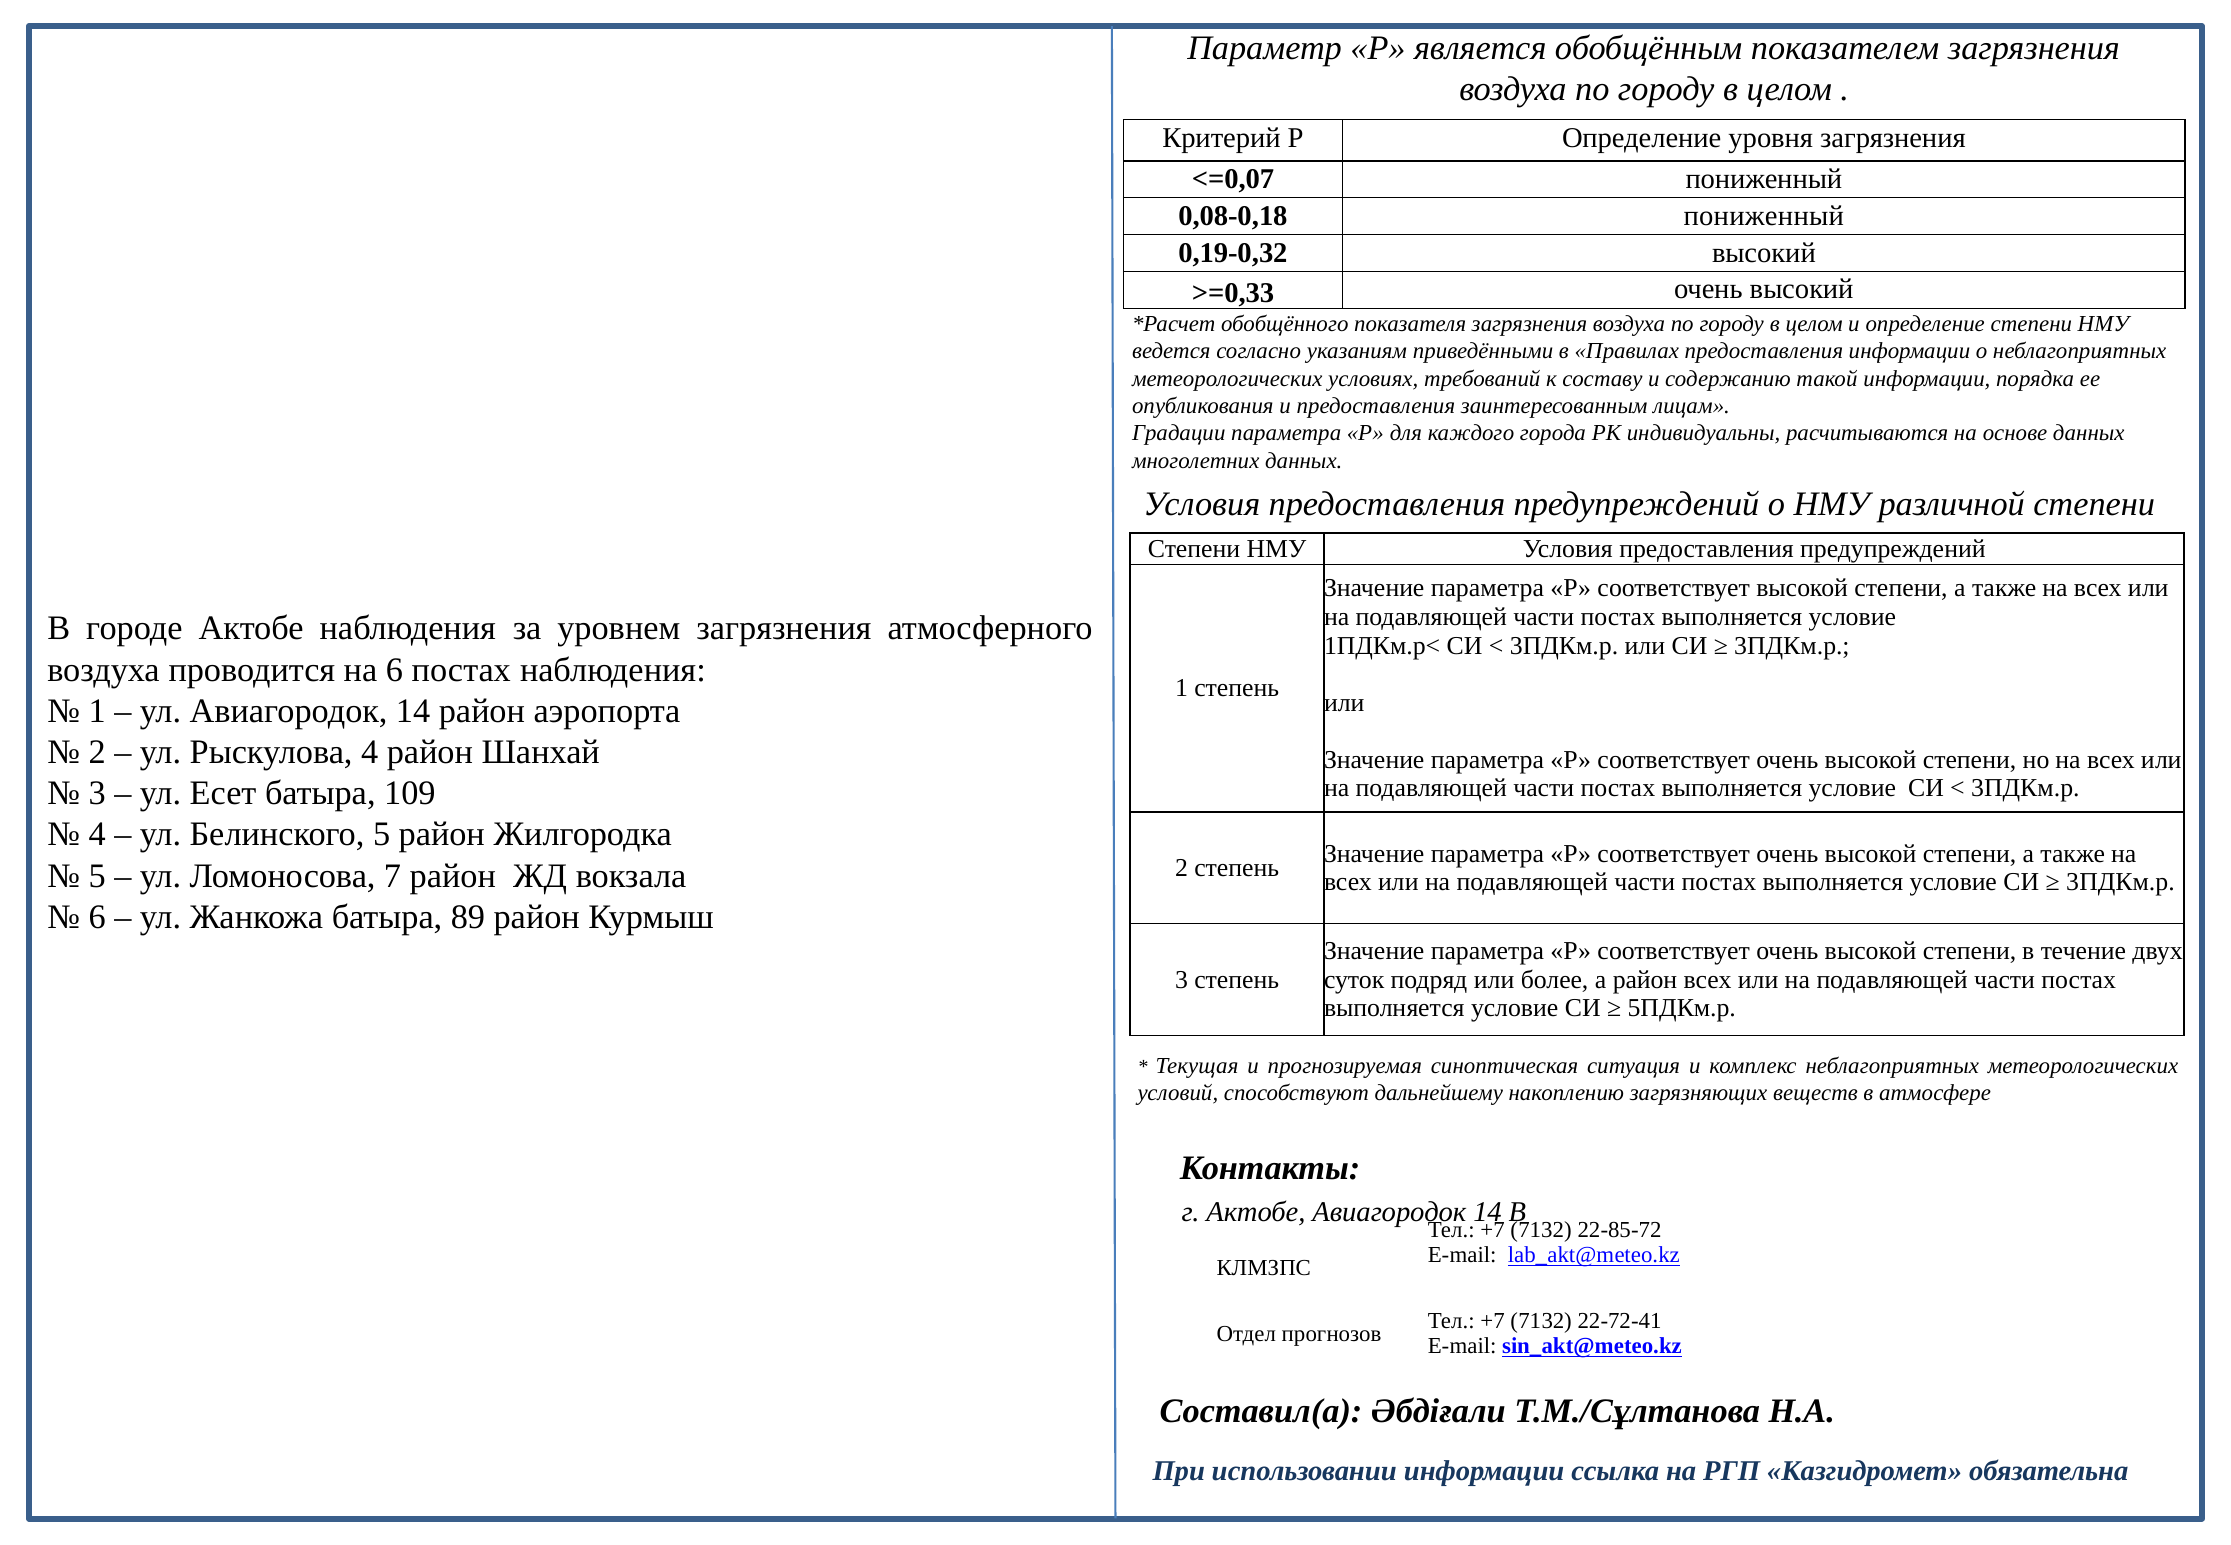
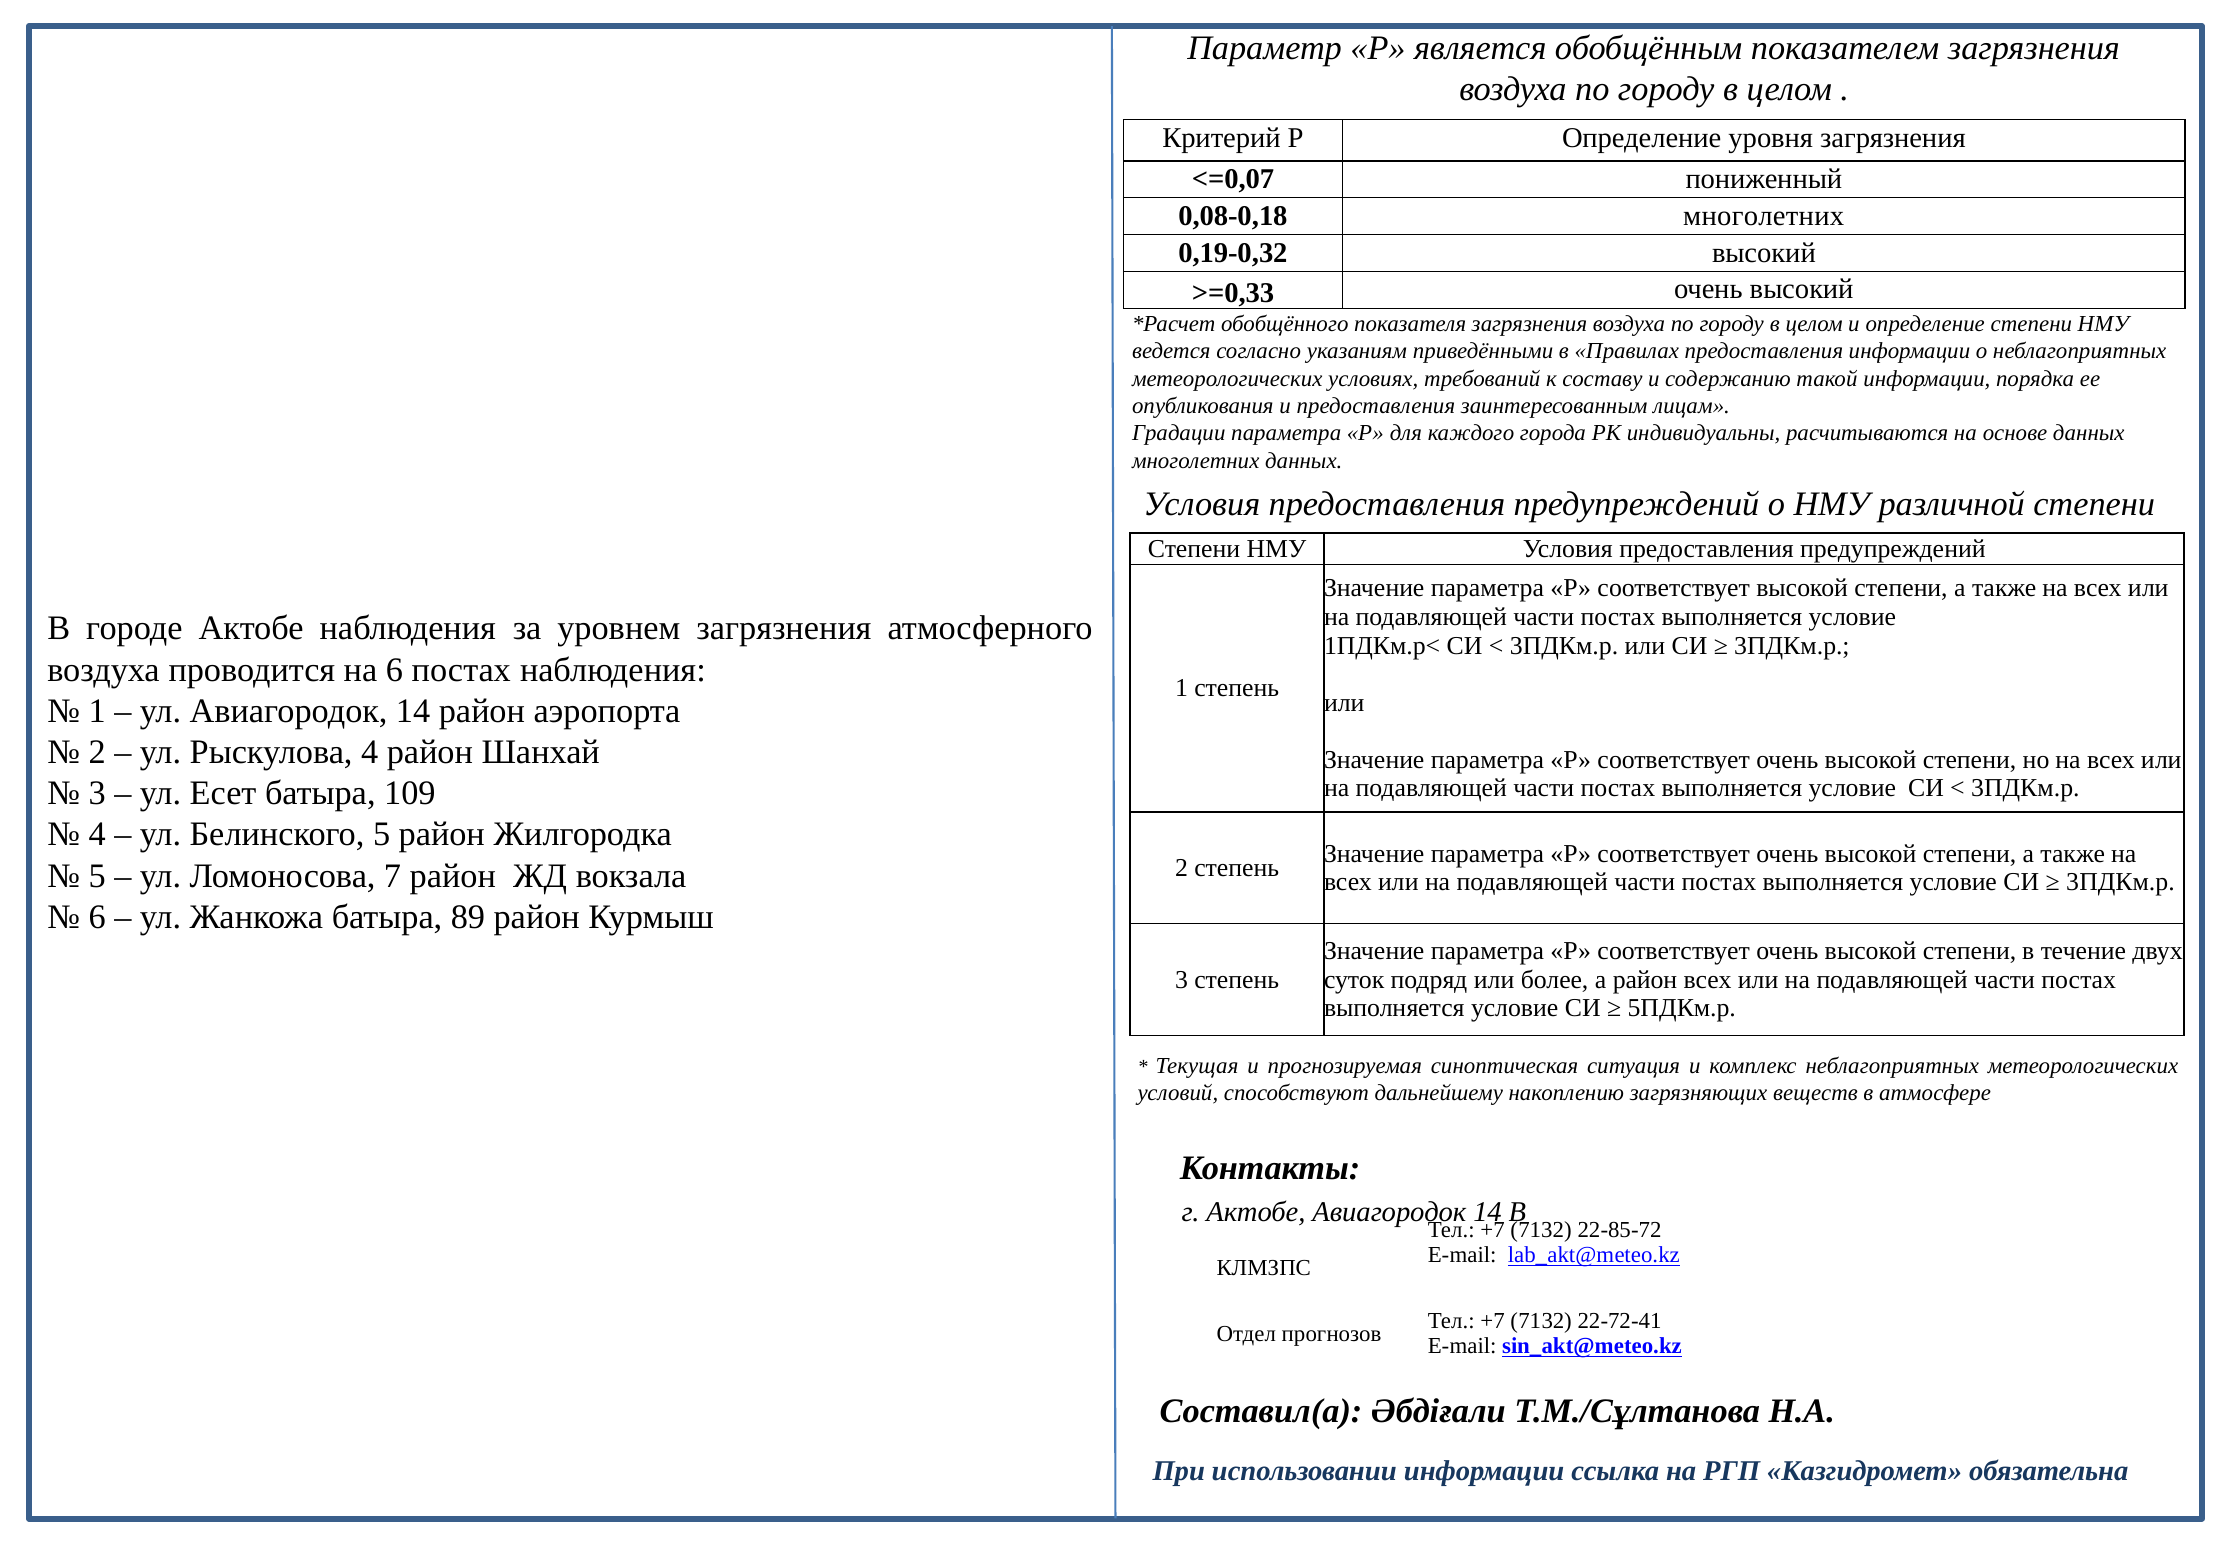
0,08-0,18 пониженный: пониженный -> многолетних (1764, 216)
